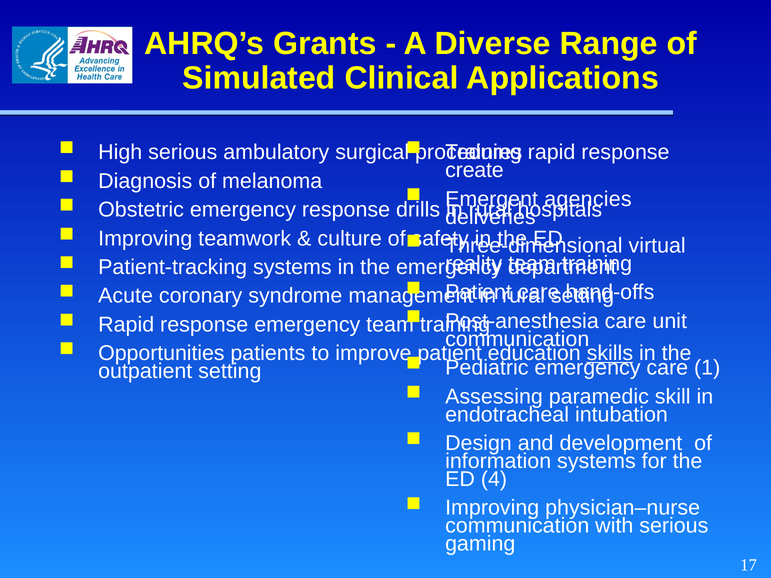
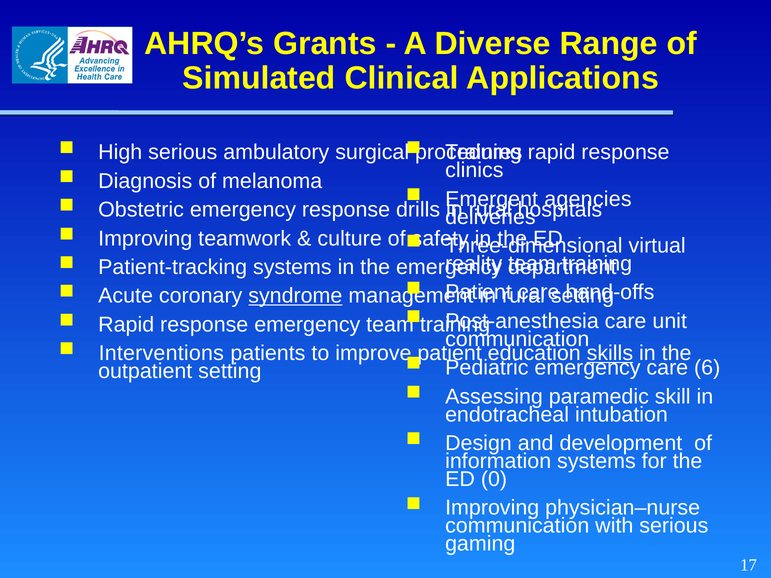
create: create -> clinics (474, 170)
syndrome underline: none -> present (295, 296)
Opportunities: Opportunities -> Interventions (161, 353)
1: 1 -> 6 (707, 368)
4: 4 -> 0 (494, 479)
